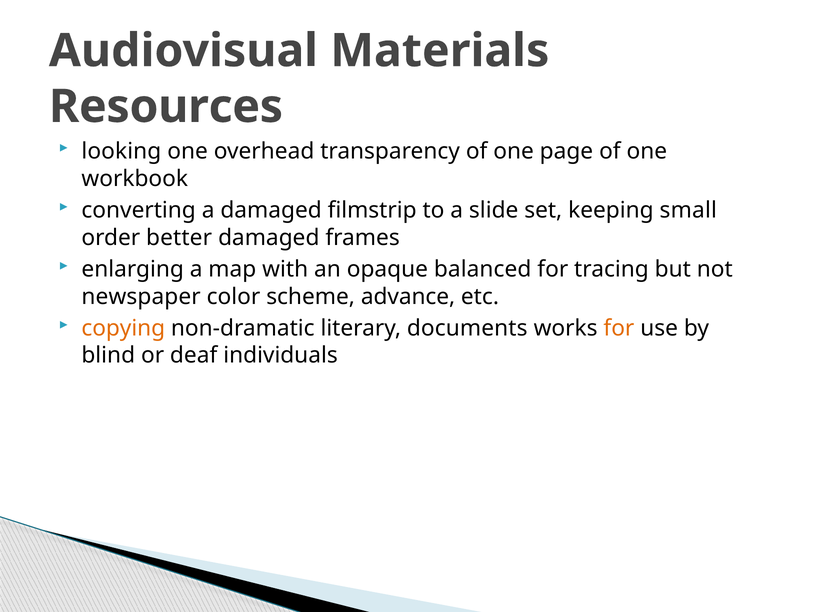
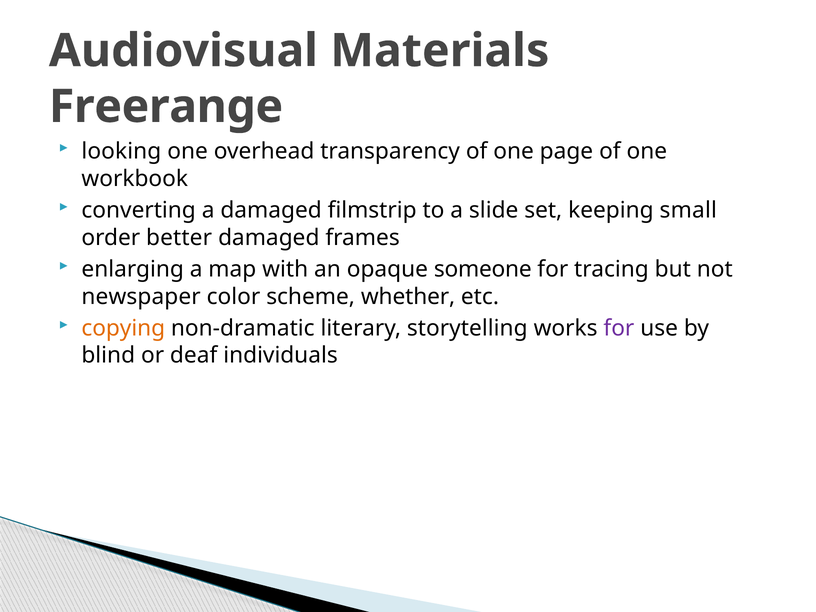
Resources: Resources -> Freerange (166, 107)
balanced: balanced -> someone (483, 269)
advance: advance -> whether (408, 297)
documents: documents -> storytelling (467, 328)
for colour: orange -> purple (619, 328)
